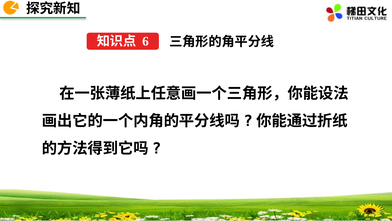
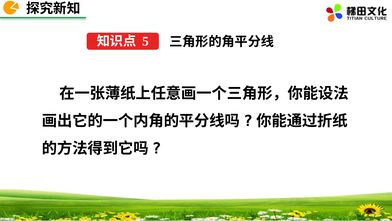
6: 6 -> 5 (145, 41)
